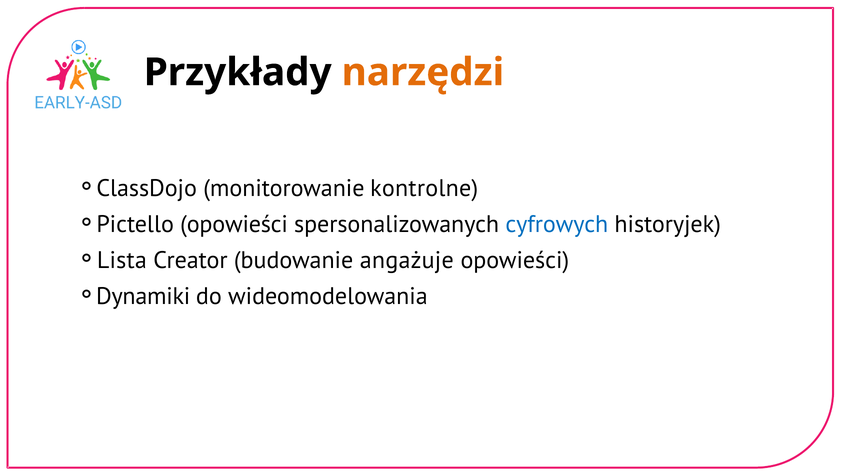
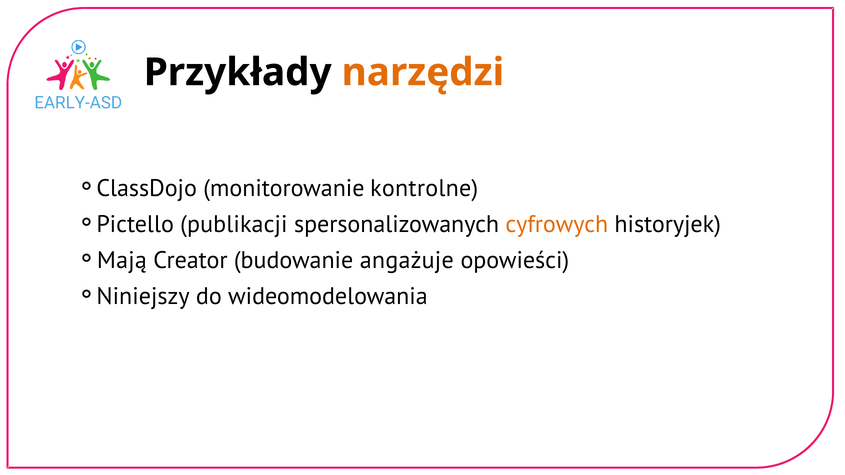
Pictello opowieści: opowieści -> publikacji (234, 224)
cyfrowych colour: blue -> orange (557, 224)
Lista: Lista -> Mają (122, 260)
Dynamiki: Dynamiki -> Niniejszy (143, 297)
